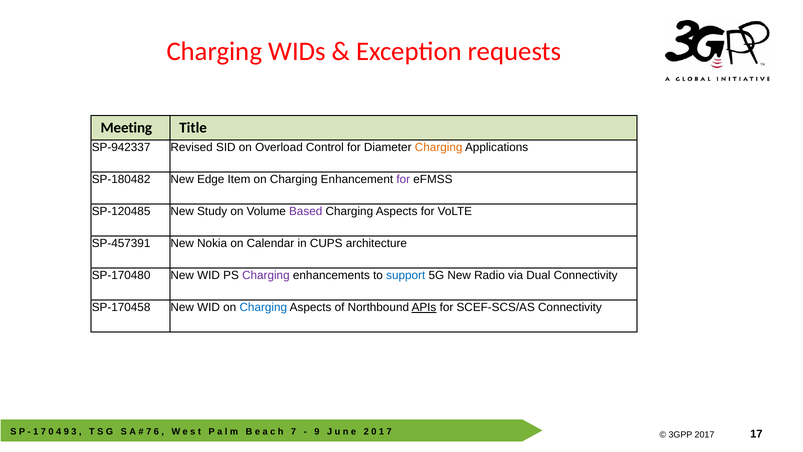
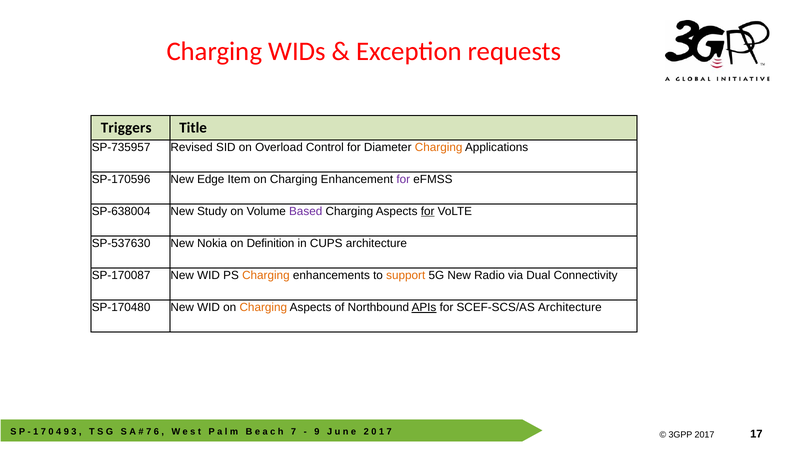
Meeting: Meeting -> Triggers (126, 128)
SP-942337: SP-942337 -> SP-735957 (121, 147)
SP-180482: SP-180482 -> SP-170596 (121, 179)
SP-120485: SP-120485 -> SP-638004 (121, 211)
for underline: none -> present (428, 211)
SP-457391: SP-457391 -> SP-537630 (121, 243)
Calendar: Calendar -> Definition (270, 243)
SP-170480: SP-170480 -> SP-170087 (121, 275)
Charging colour: purple -> orange (266, 275)
support colour: blue -> orange (406, 275)
SP-170458: SP-170458 -> SP-170480 (121, 307)
Charging colour: blue -> orange (263, 307)
SCEF-SCS/AS Connectivity: Connectivity -> Architecture (570, 307)
